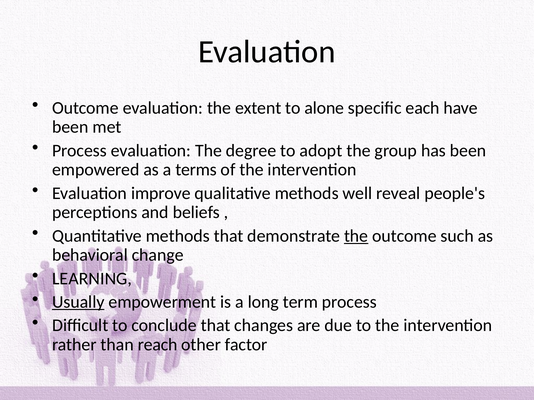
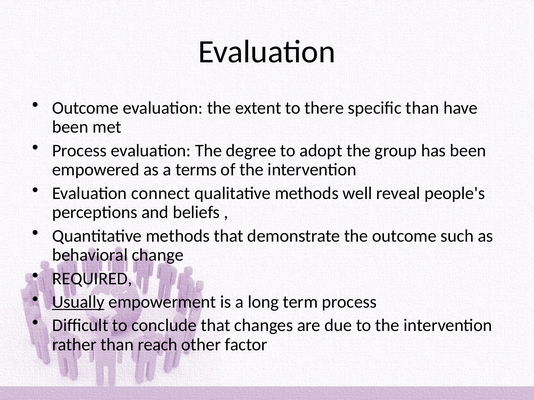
alone: alone -> there (324, 108)
specific each: each -> than (422, 108)
improve: improve -> connect (161, 193)
the underline: present -> none (356, 236)
LEARNING: LEARNING -> REQUIRED (92, 279)
